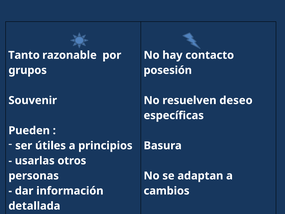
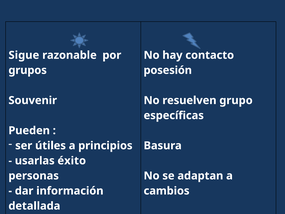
Tanto: Tanto -> Sigue (24, 55)
deseo: deseo -> grupo (236, 100)
otros: otros -> éxito (72, 161)
